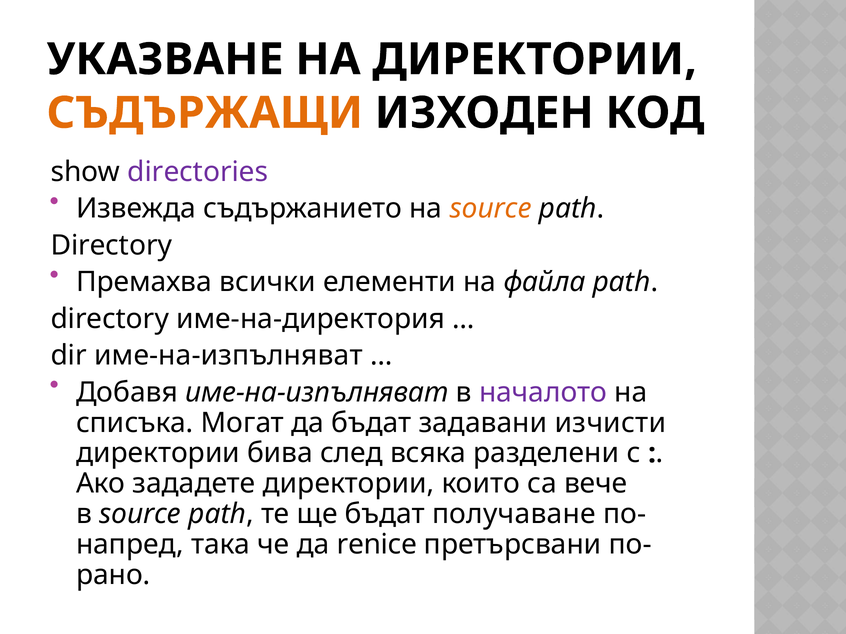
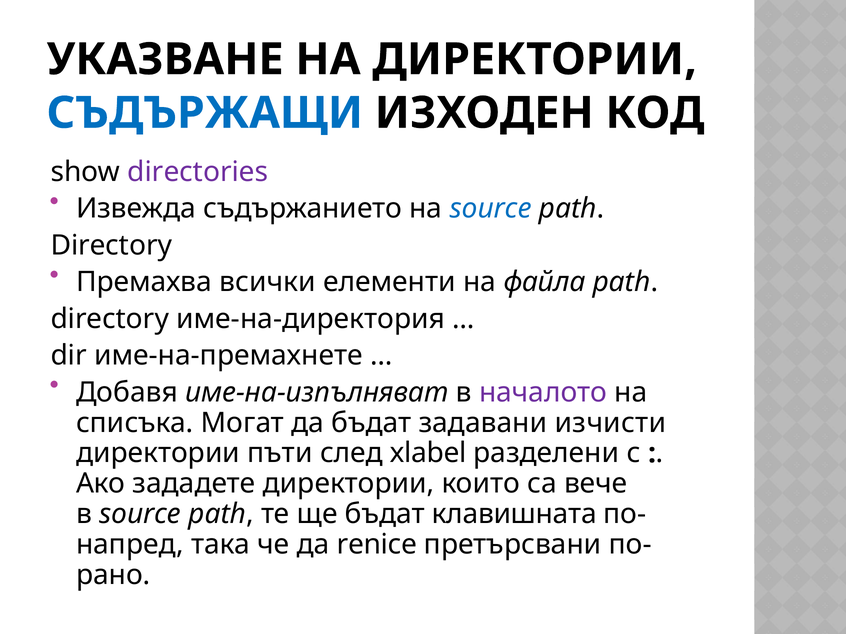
СЪДЪРЖАЩИ colour: orange -> blue (205, 113)
source colour: orange -> blue (491, 209)
dir име-на-изпълняват: име-на-изпълняват -> име-на-премахнете (229, 356)
бива: бива -> пъти (280, 453)
всяка: всяка -> xlabel (428, 453)
получаване: получаване -> клавишната (514, 514)
